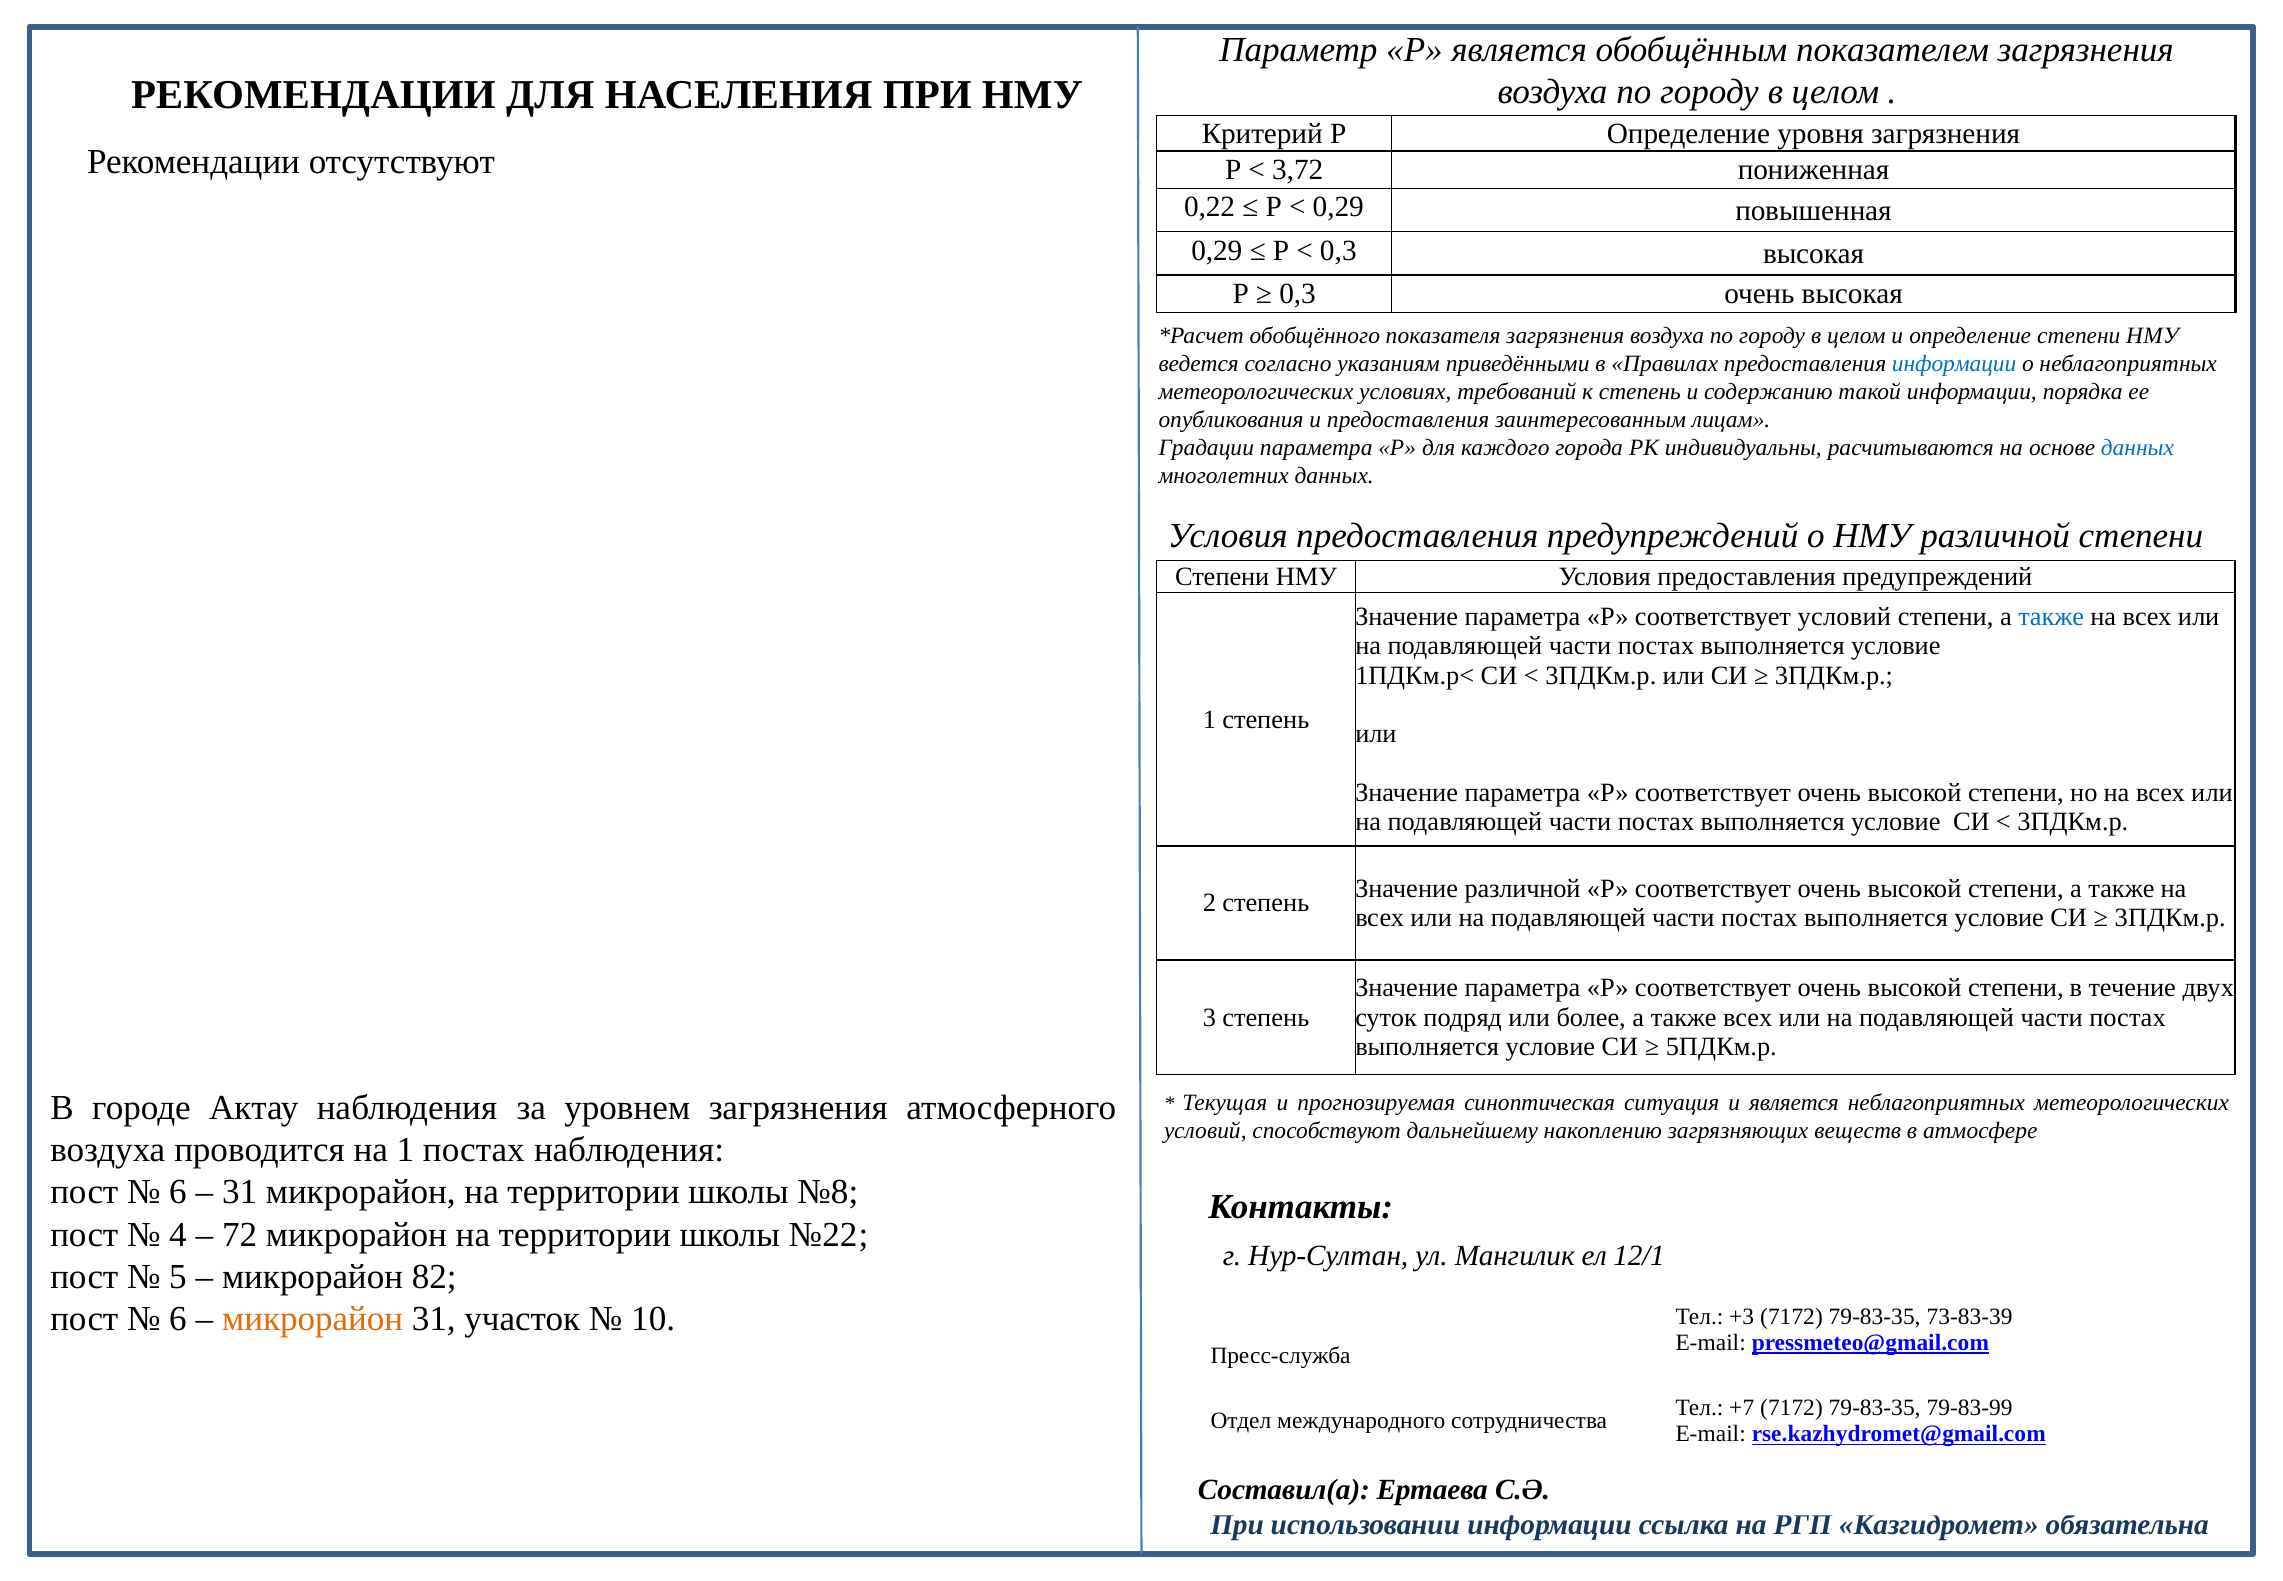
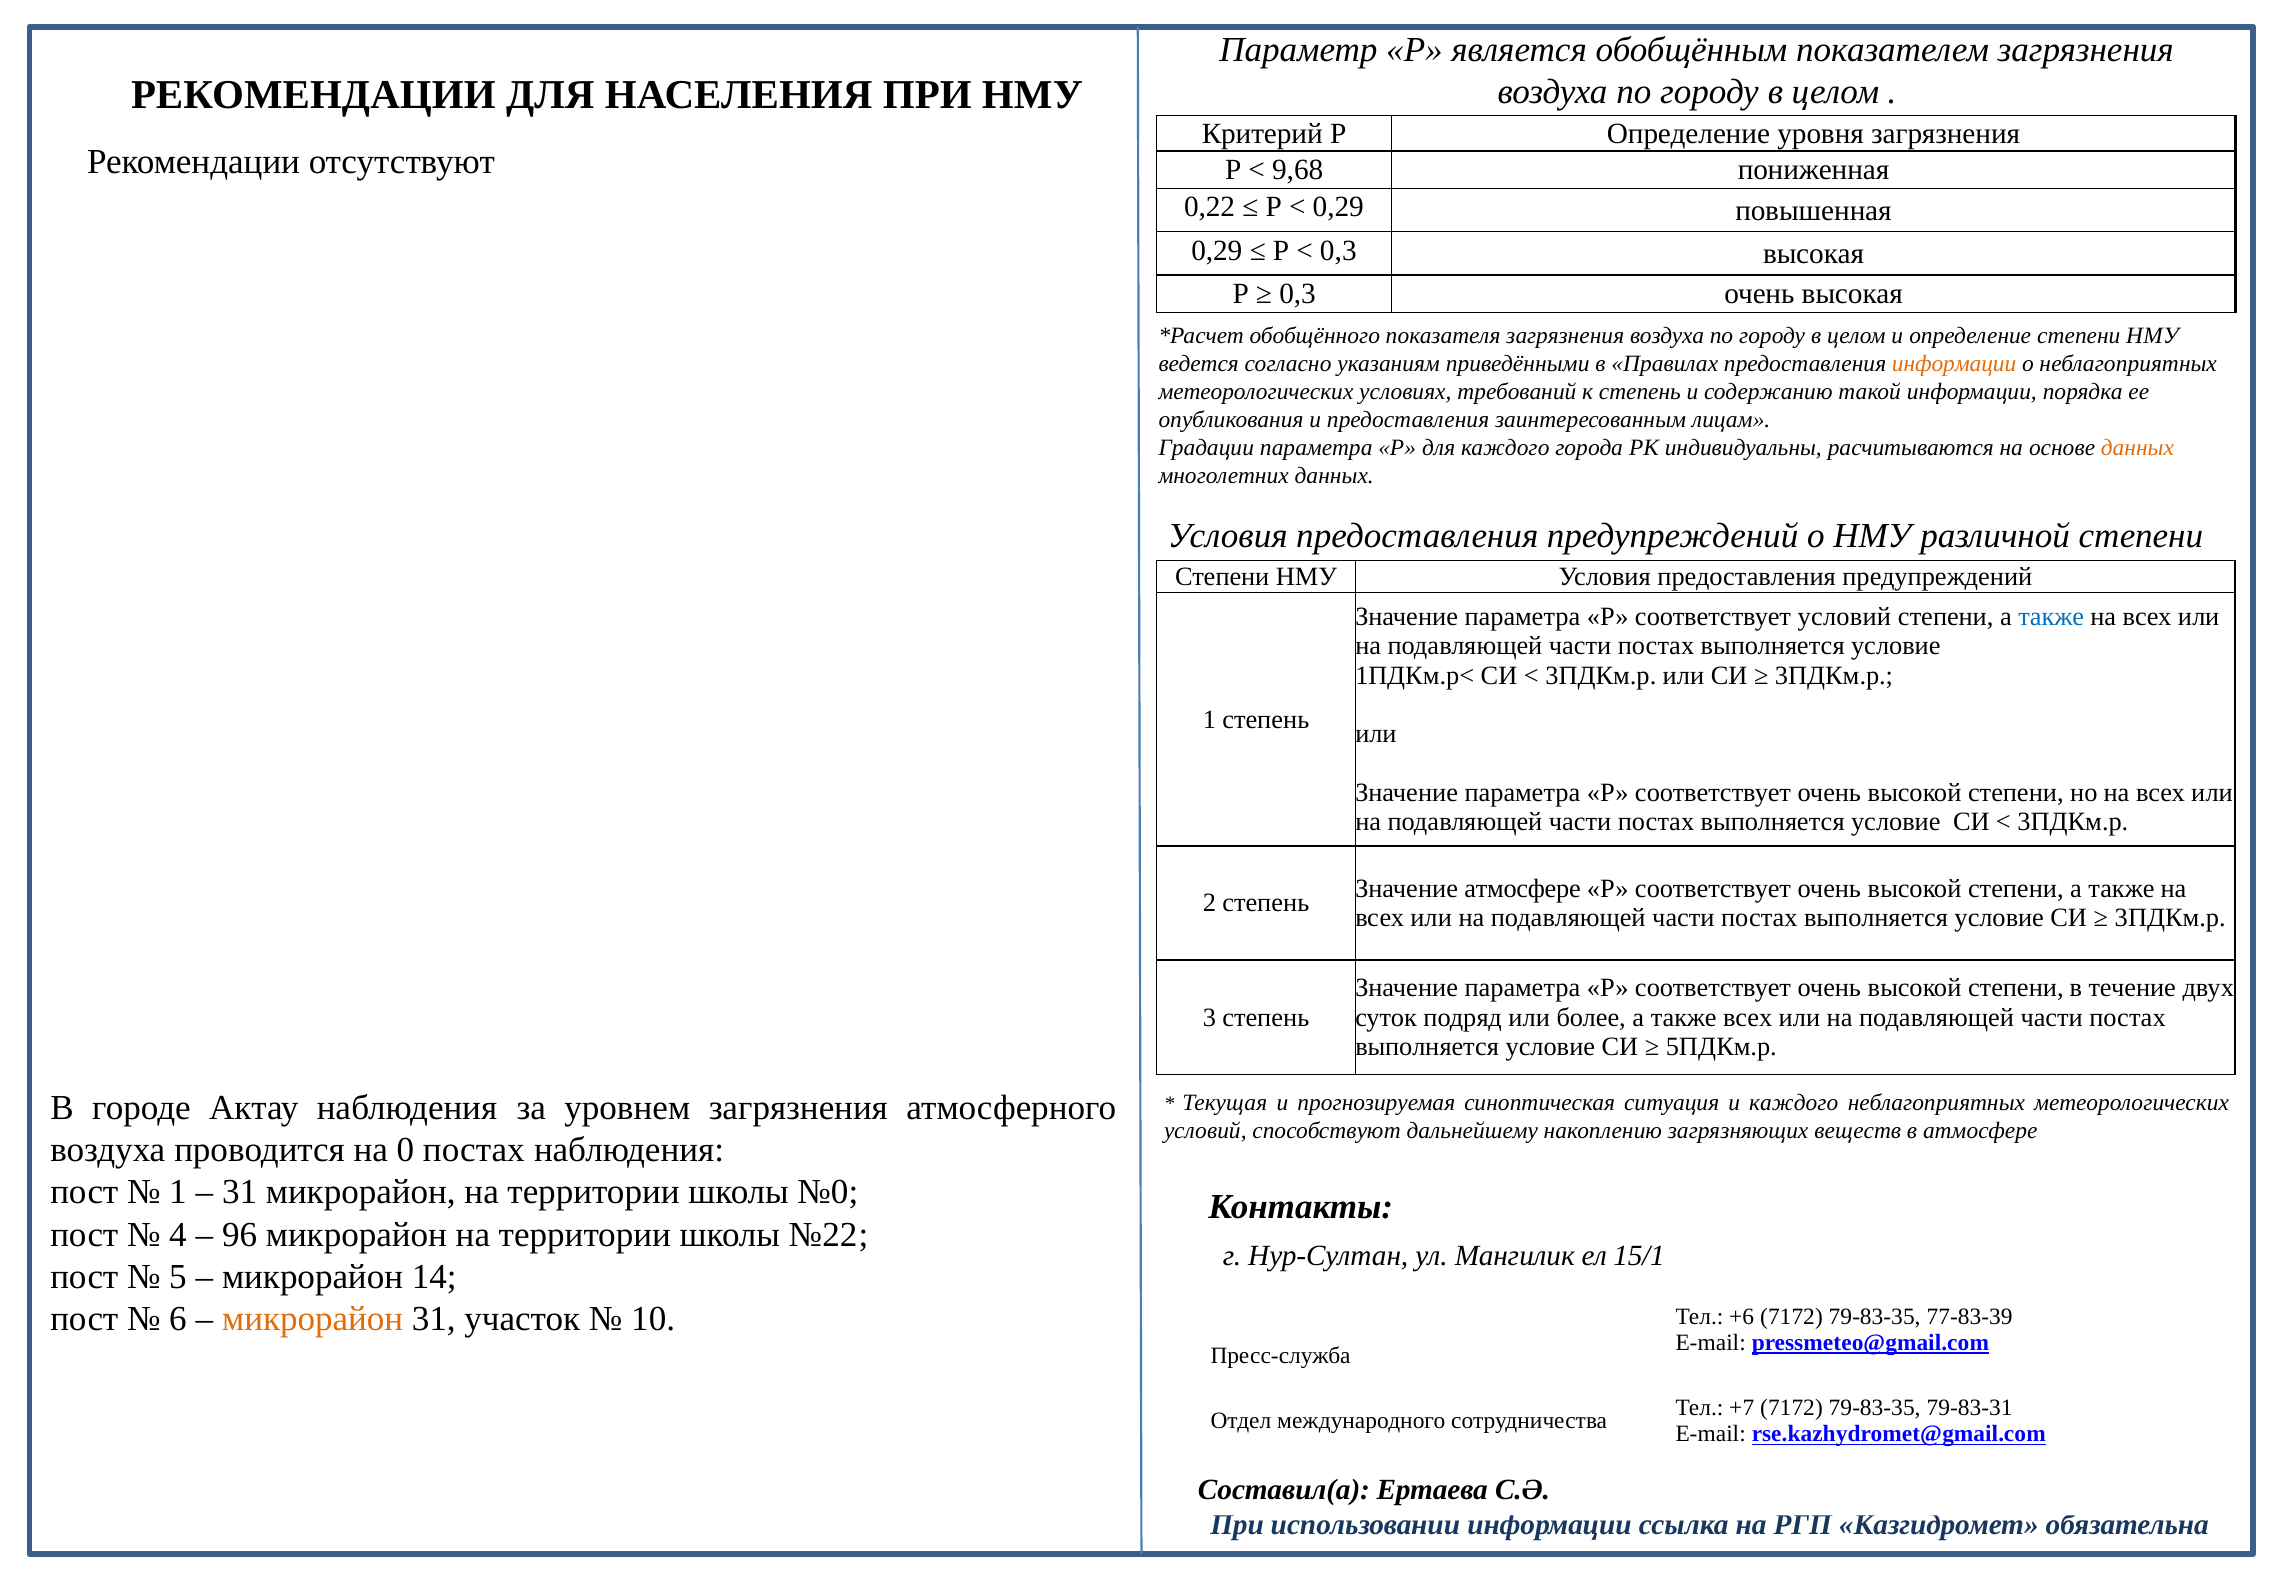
3,72: 3,72 -> 9,68 (1298, 169)
информации colour: blue -> orange (1954, 363)
данных colour: blue -> orange (2137, 448)
Значение различной: различной -> атмосфере (1523, 888)
и является: является -> каждого (1794, 1102)
на 1: 1 -> 0 (405, 1150)
6: 6 -> 1 (178, 1192)
№8: №8 -> №0 (828, 1192)
72: 72 -> 96 (240, 1234)
12/1: 12/1 -> 15/1 (1639, 1256)
82: 82 -> 14 (434, 1276)
+3: +3 -> +6 (1742, 1316)
73-83-39: 73-83-39 -> 77-83-39 (1970, 1316)
79-83-99: 79-83-99 -> 79-83-31 (1970, 1408)
